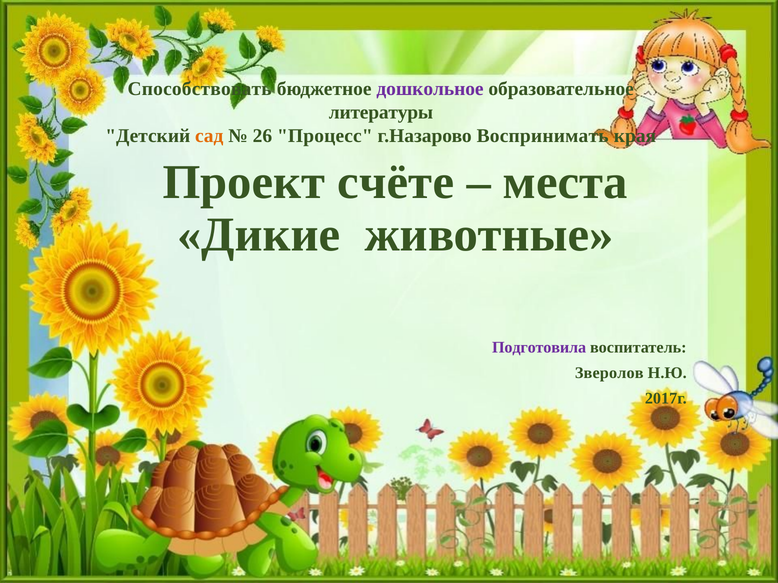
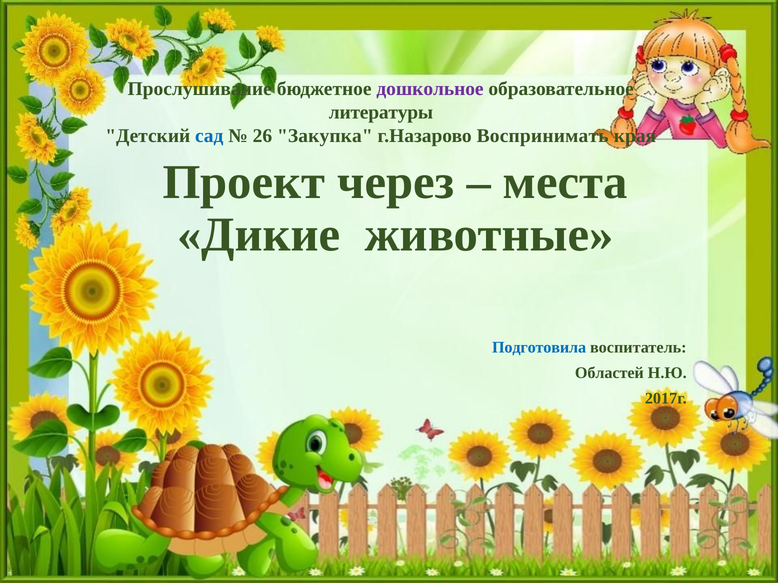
Способствовать: Способствовать -> Прослушивание (200, 89)
сад colour: orange -> blue (209, 136)
Процесс: Процесс -> Закупка (325, 136)
счёте: счёте -> через (396, 182)
Подготовила colour: purple -> blue (539, 348)
Зверолов: Зверолов -> Областей (609, 373)
